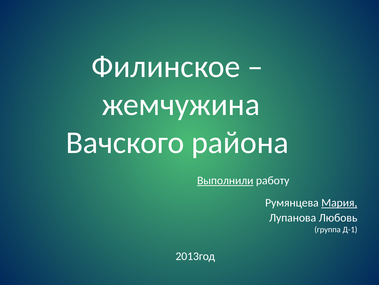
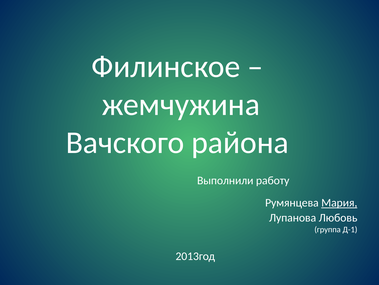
Выполнили underline: present -> none (225, 180)
